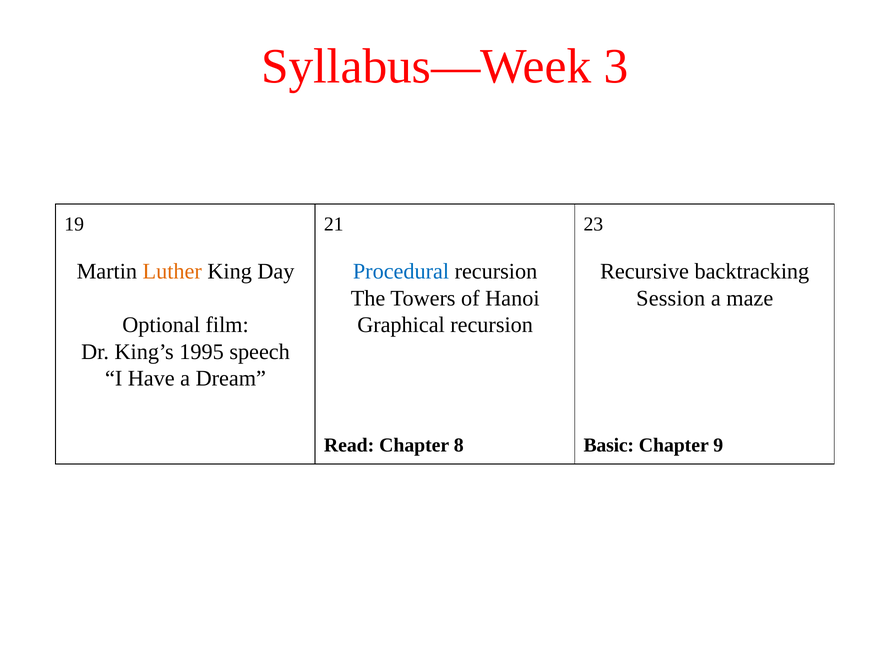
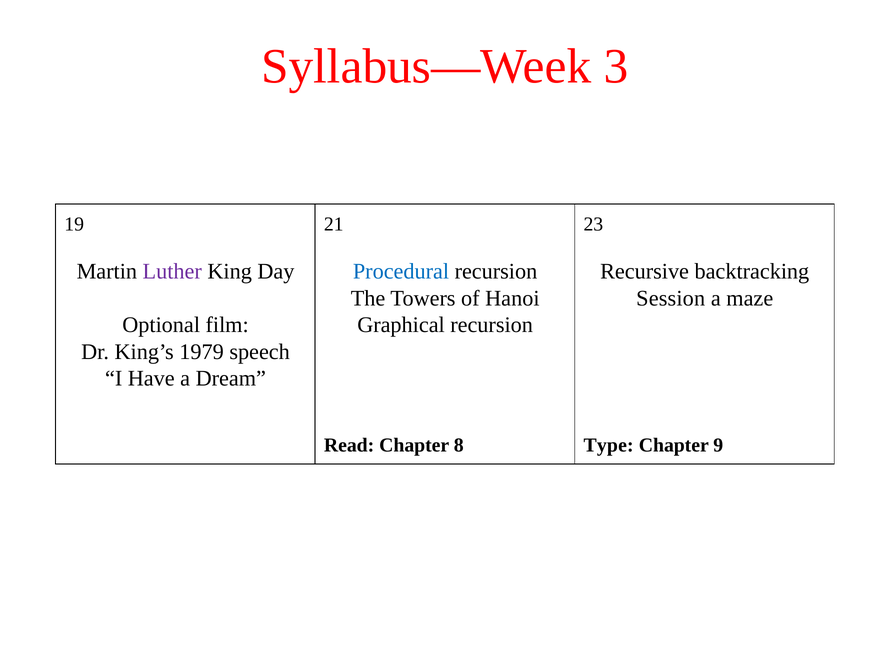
Luther colour: orange -> purple (172, 271)
1995: 1995 -> 1979 (202, 352)
Basic: Basic -> Type (609, 445)
